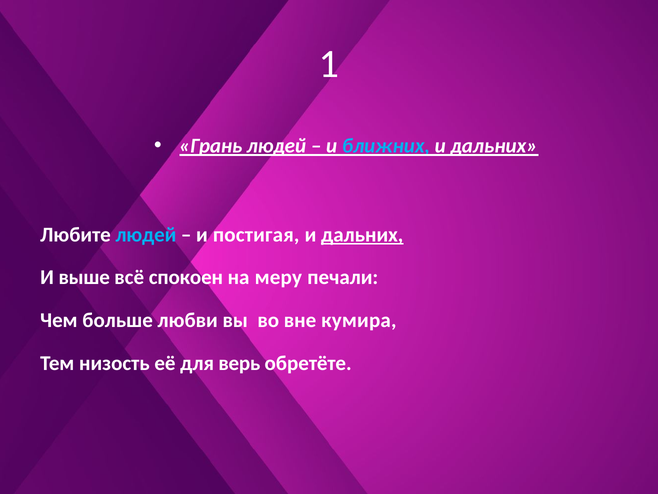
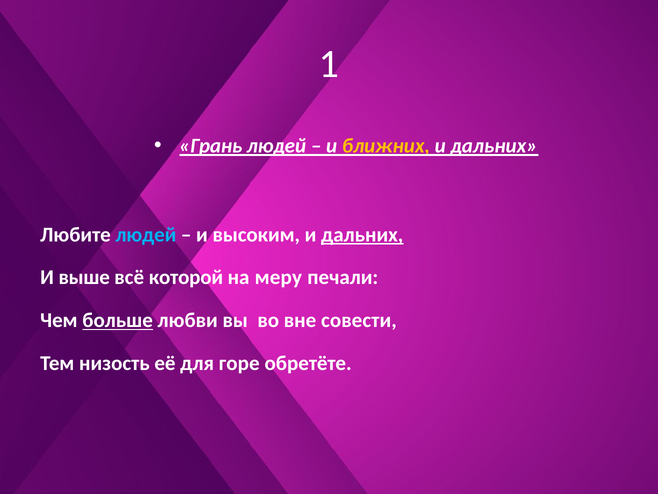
ближних colour: light blue -> yellow (386, 146)
постигая: постигая -> высоким (256, 234)
спокоен: спокоен -> которой (186, 277)
больше underline: none -> present (118, 320)
кумира: кумира -> совести (359, 320)
верь: верь -> горе (239, 363)
